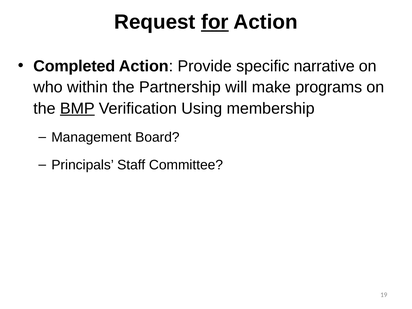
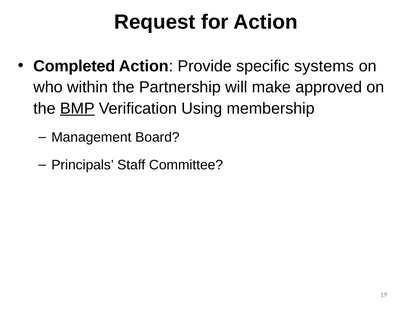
for underline: present -> none (215, 22)
narrative: narrative -> systems (324, 66)
programs: programs -> approved (329, 87)
